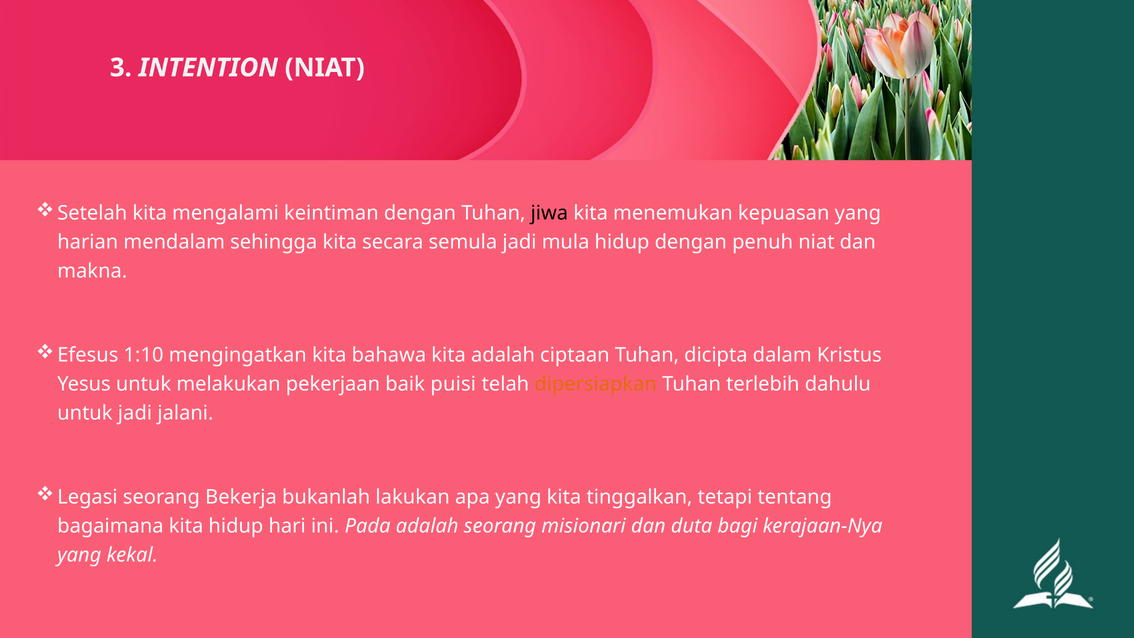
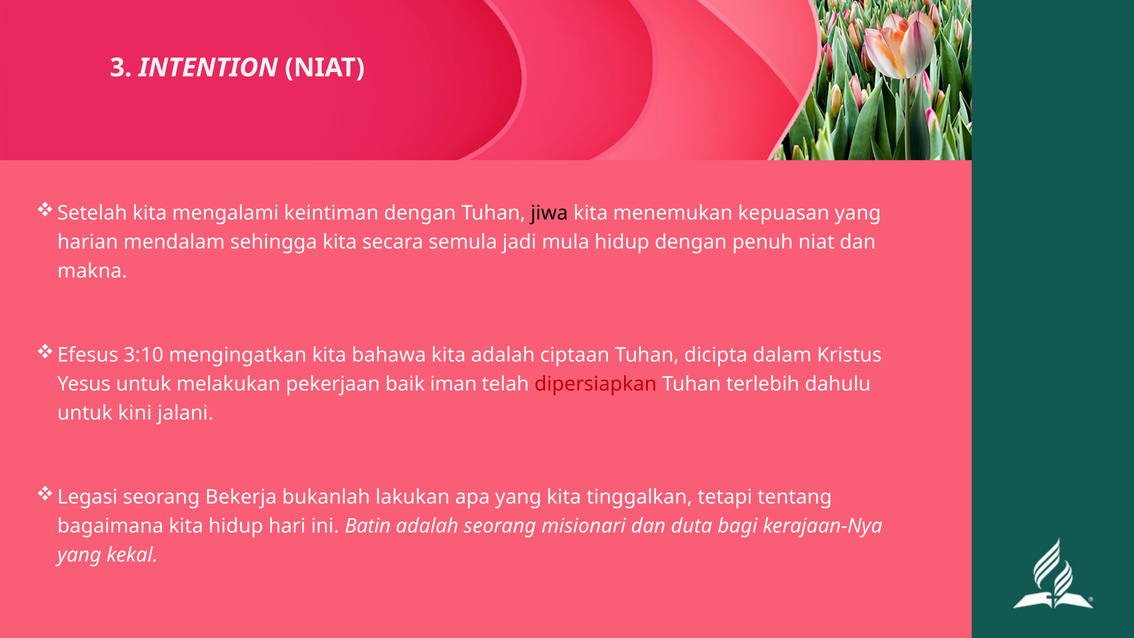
1:10: 1:10 -> 3:10 (144, 355)
puisi: puisi -> iman (453, 384)
dipersiapkan colour: orange -> red (596, 384)
untuk jadi: jadi -> kini (135, 413)
Pada: Pada -> Batin (368, 526)
